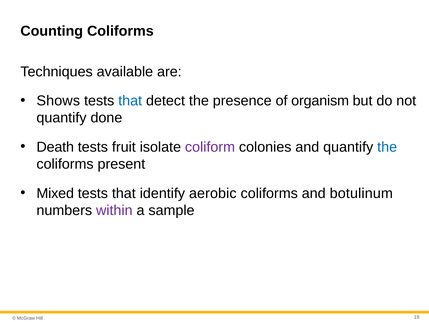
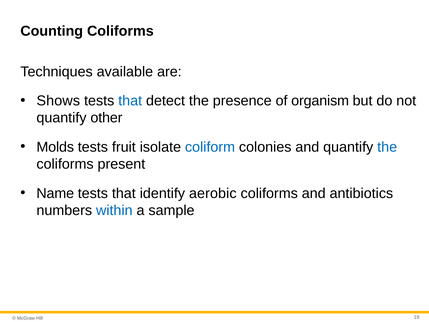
done: done -> other (106, 118)
Death: Death -> Molds (55, 147)
coliform colour: purple -> blue (210, 147)
Mixed: Mixed -> Name (55, 193)
botulinum: botulinum -> antibiotics (361, 193)
within colour: purple -> blue (114, 210)
